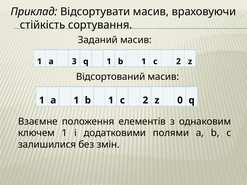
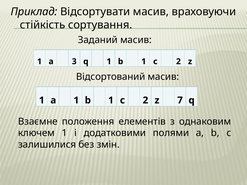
0: 0 -> 7 (180, 100)
